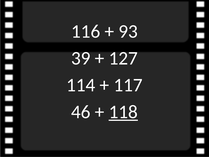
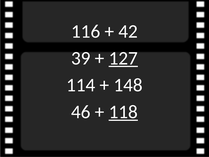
93: 93 -> 42 (128, 31)
127 underline: none -> present (123, 58)
117: 117 -> 148 (128, 85)
